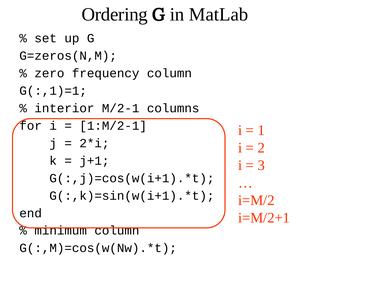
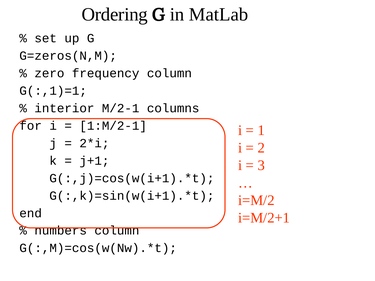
minimum: minimum -> numbers (61, 231)
